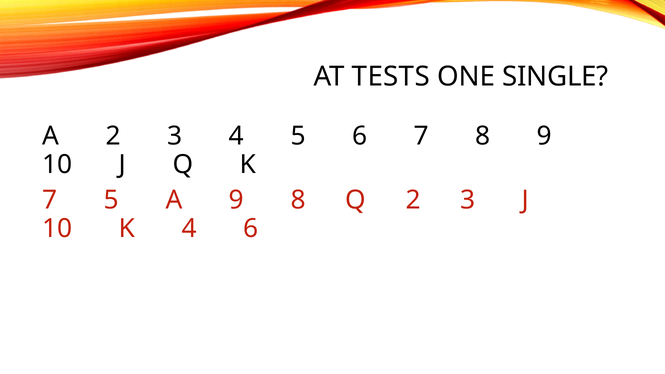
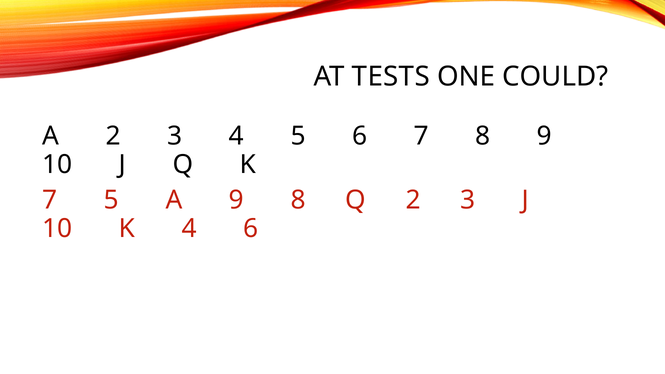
SINGLE: SINGLE -> COULD (555, 77)
